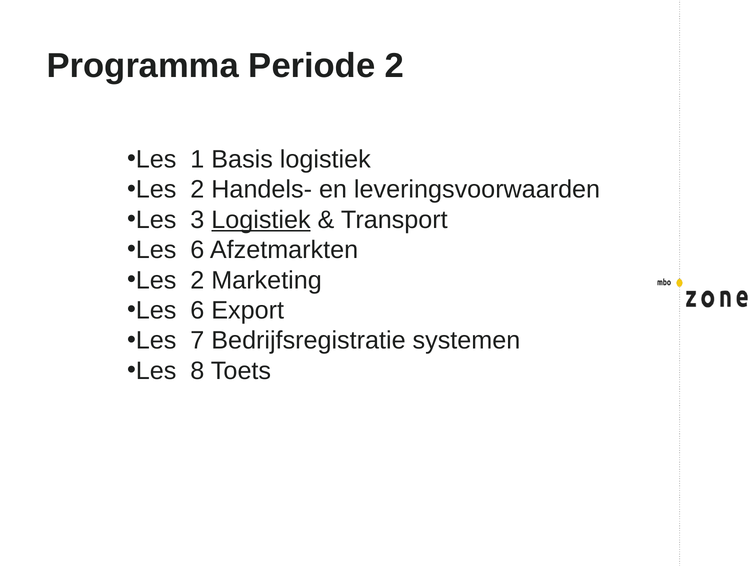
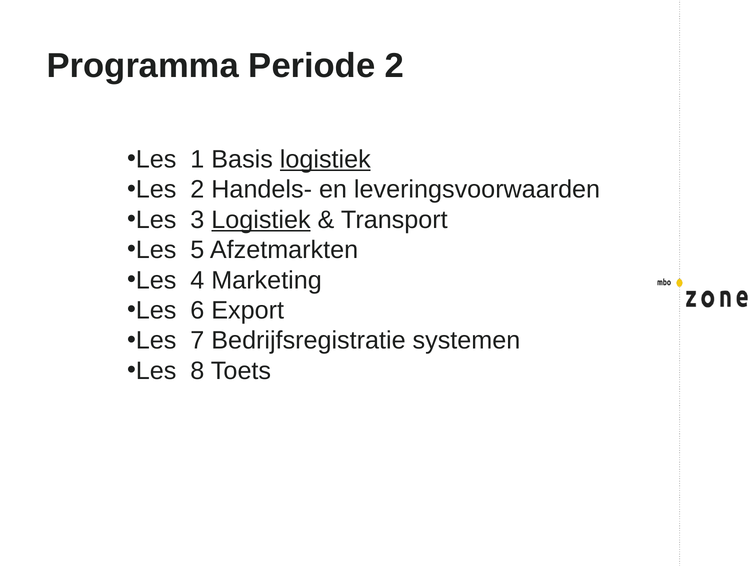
logistiek underline: none -> present (325, 160)
6: 6 -> 5 (197, 250)
2: 2 -> 4 (197, 280)
